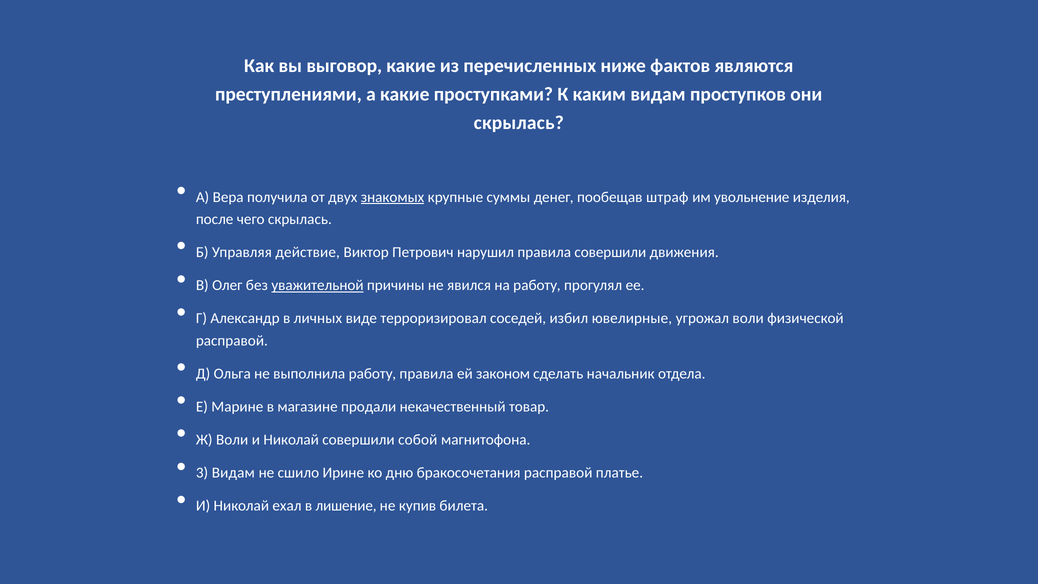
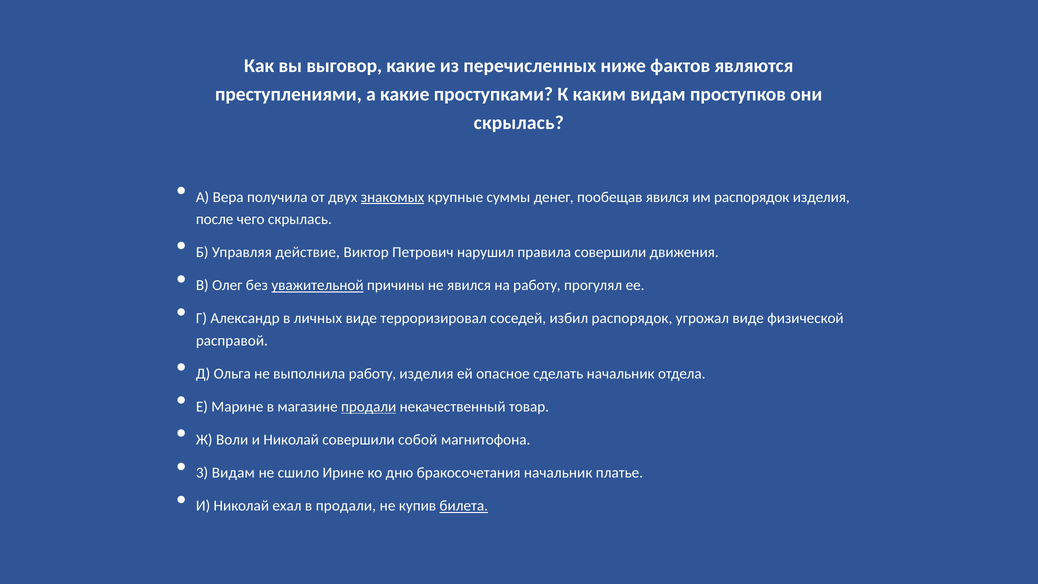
пообещав штраф: штраф -> явился (667, 197)
им увольнение: увольнение -> распорядок (752, 197)
избил ювелирные: ювелирные -> распорядок (632, 318)
угрожал воли: воли -> виде (748, 318)
работу правила: правила -> изделия (426, 374)
законом: законом -> опасное (503, 374)
продали underline: none -> present (369, 407)
бракосочетания расправой: расправой -> начальник (558, 473)
в лишение: лишение -> продали (346, 506)
билета underline: none -> present (464, 506)
